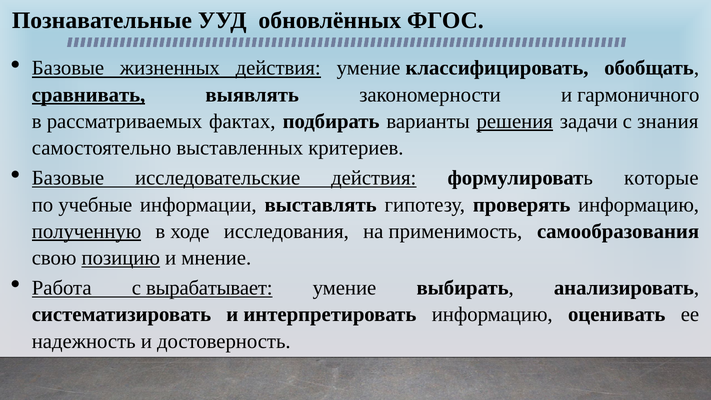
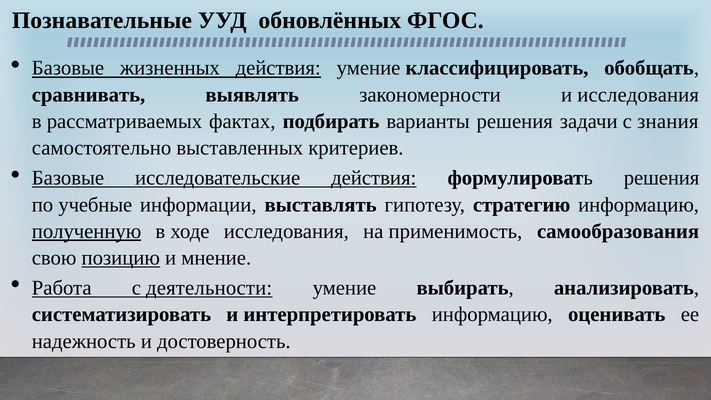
сравнивать underline: present -> none (89, 95)
и гармоничного: гармоничного -> исследования (638, 95)
решения underline: present -> none (515, 121)
формулировать которые: которые -> решения (662, 178)
проверять: проверять -> стратегию (522, 205)
вырабатывает: вырабатывает -> деятельности (209, 288)
